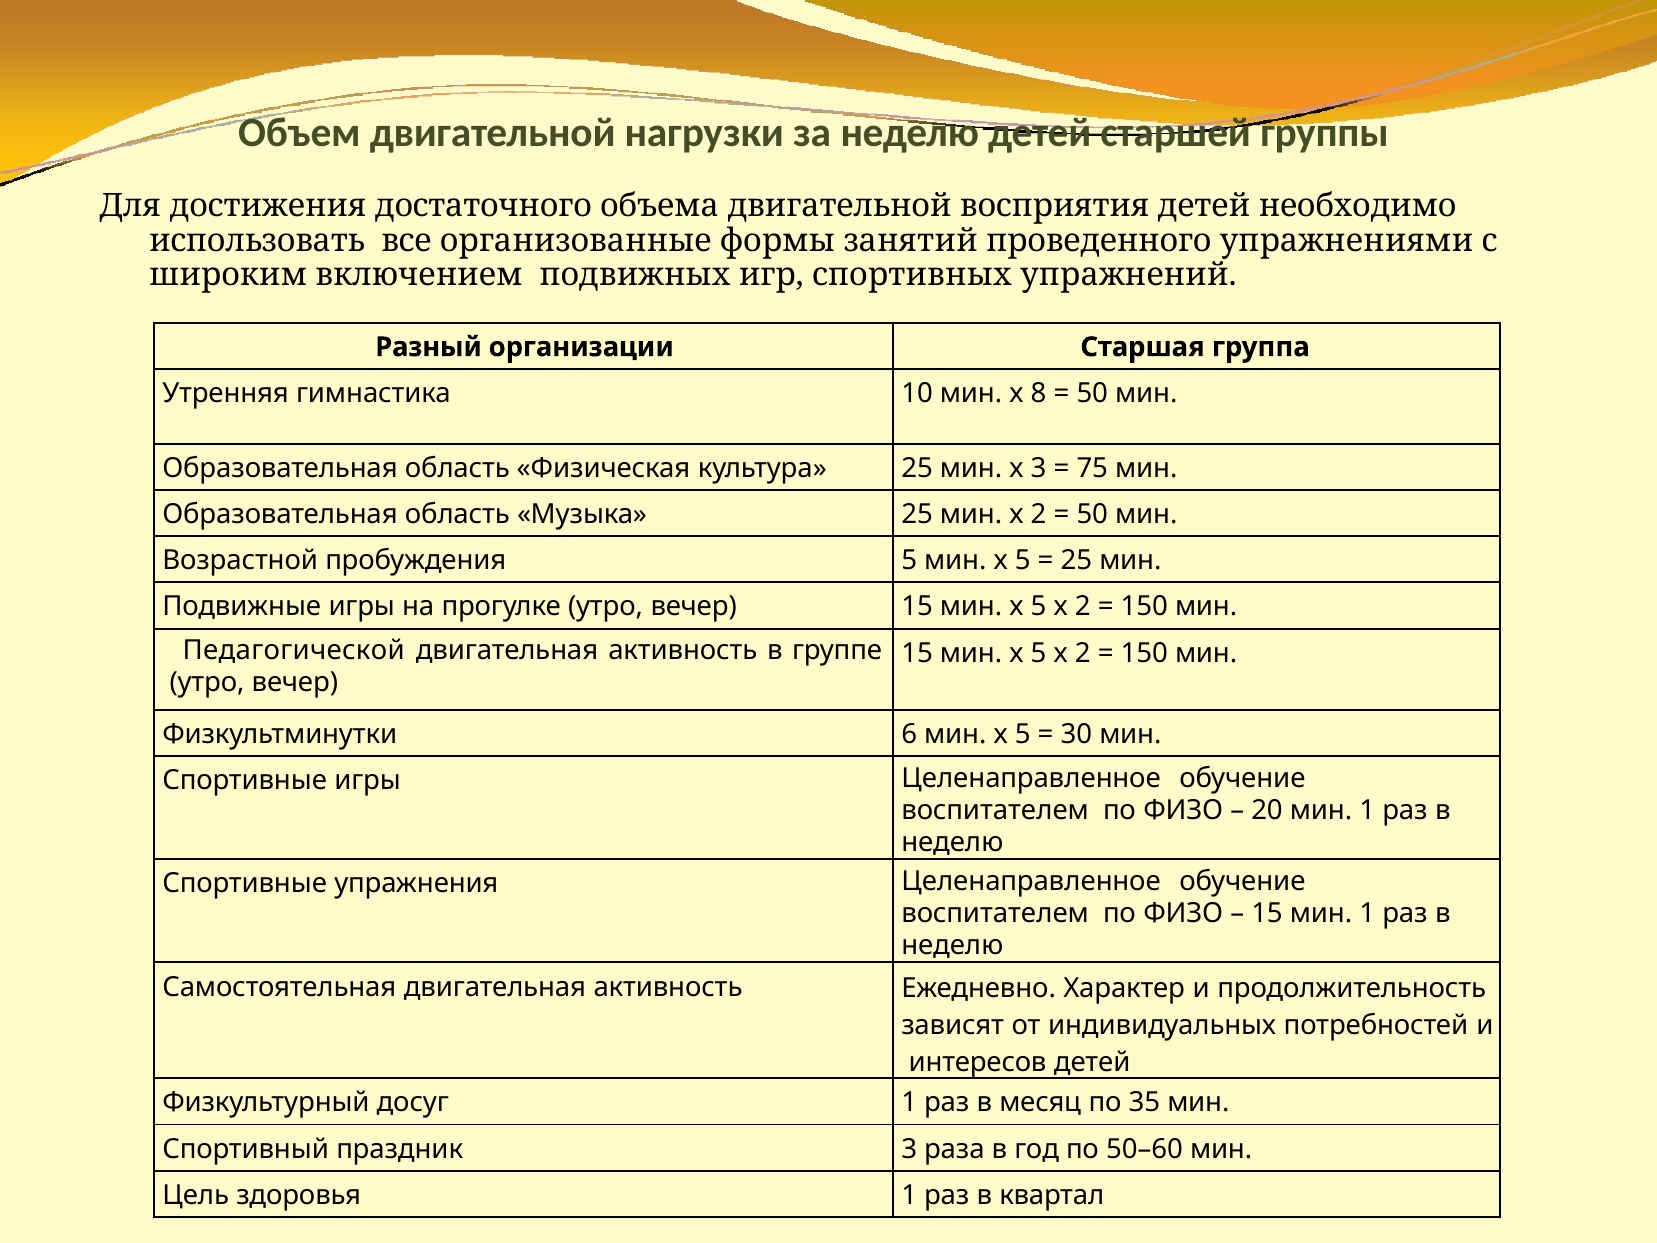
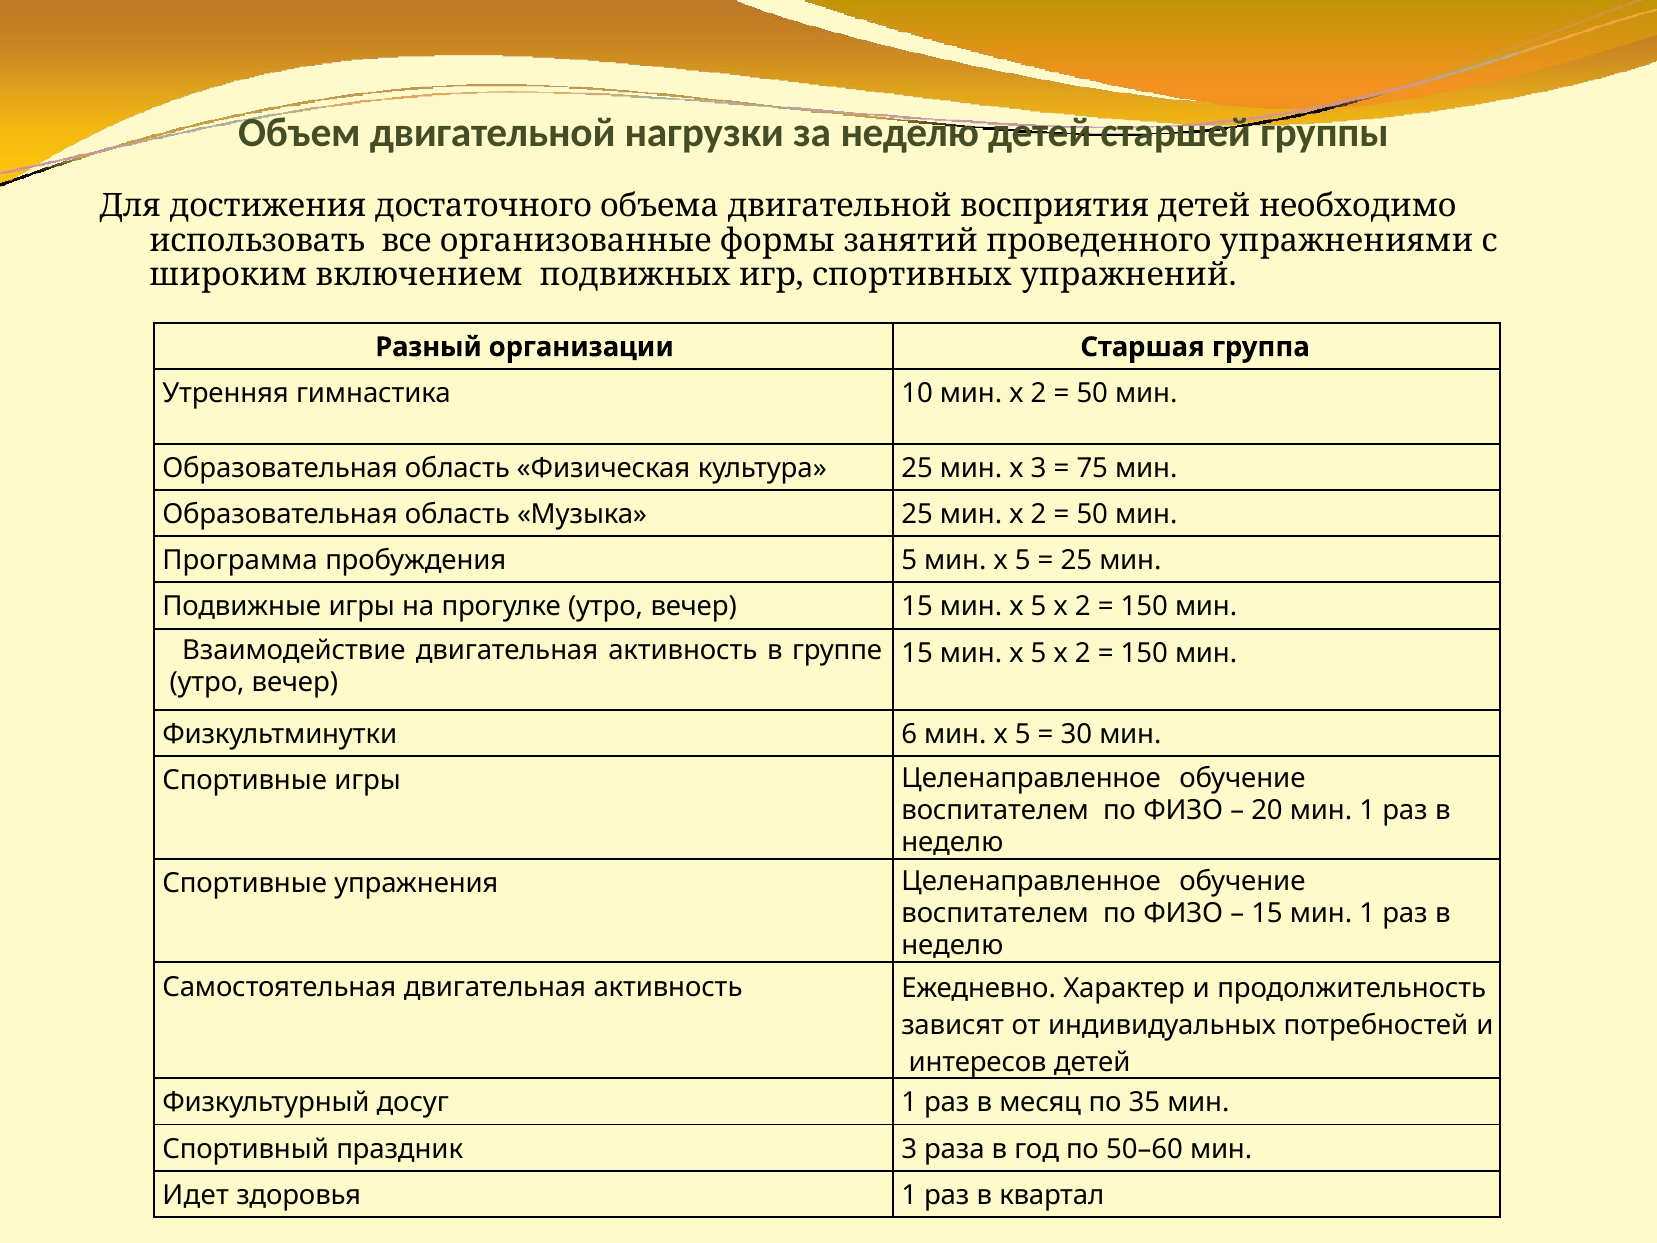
10 мин х 8: 8 -> 2 (1039, 393)
Возрастной: Возрастной -> Программа (240, 560)
Педагогической: Педагогической -> Взаимодействие (294, 651)
Цель: Цель -> Идет (196, 1195)
